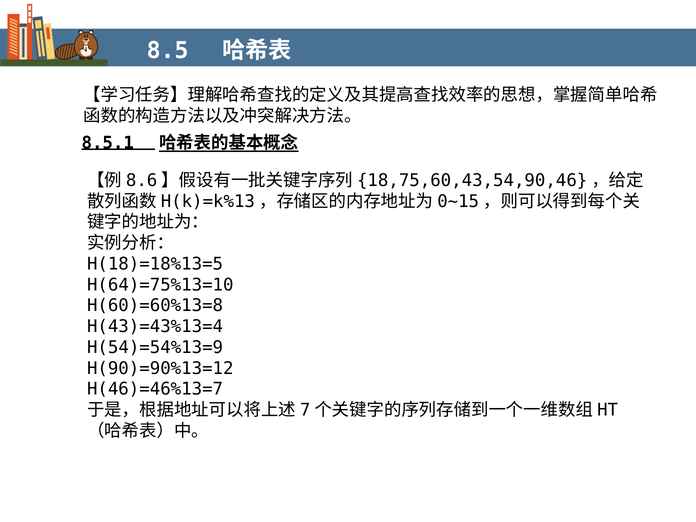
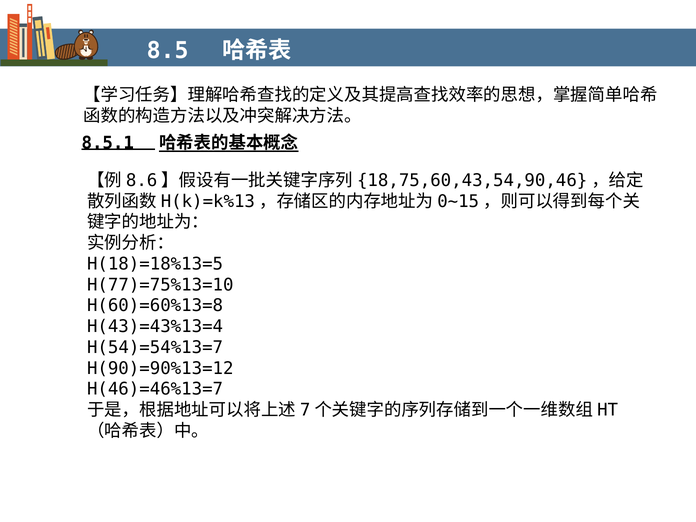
H(64)=75%13=10: H(64)=75%13=10 -> H(77)=75%13=10 (160, 285)
H(54)=54%13=9: H(54)=54%13=9 -> H(54)=54%13=7 (155, 347)
